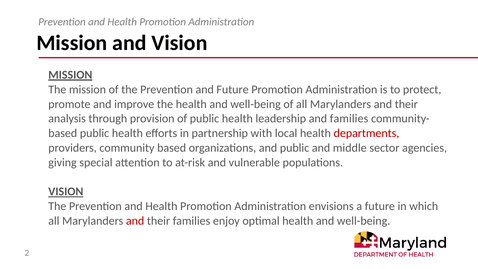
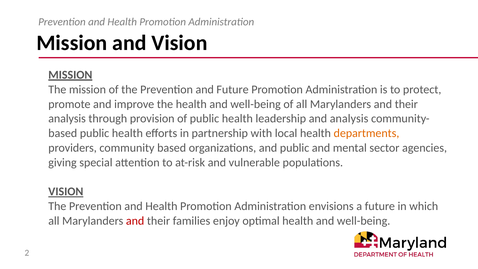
and families: families -> analysis (349, 119)
departments colour: red -> orange (366, 133)
middle: middle -> mental (350, 148)
